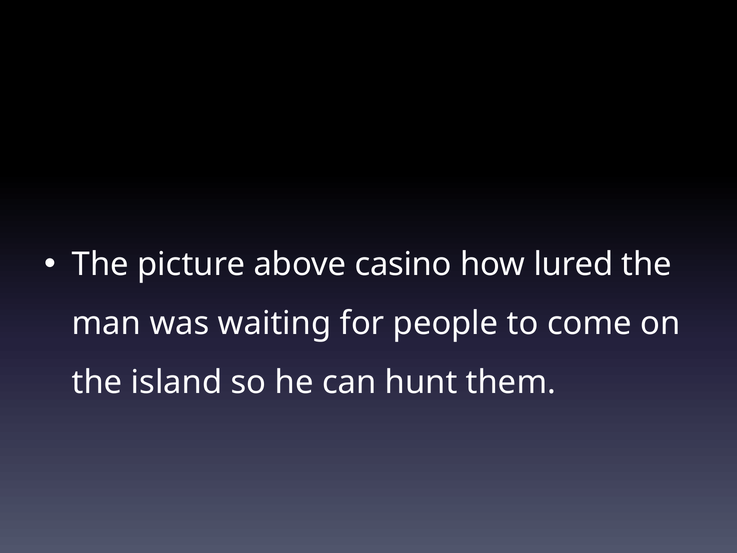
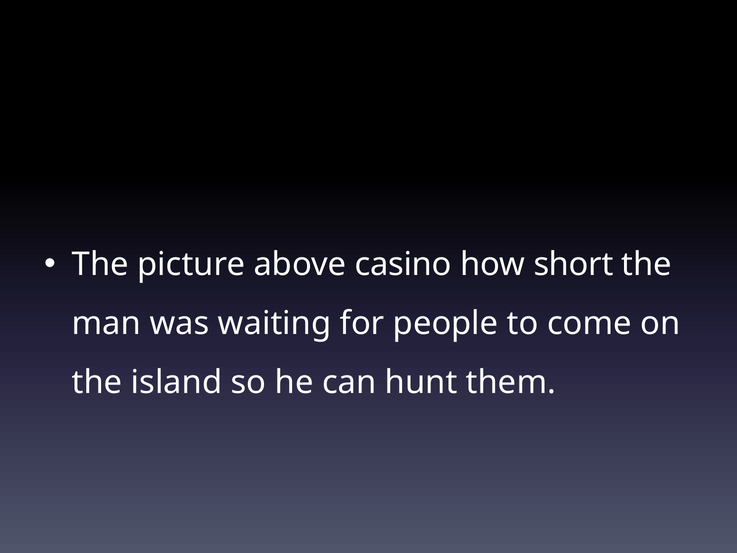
lured: lured -> short (573, 264)
